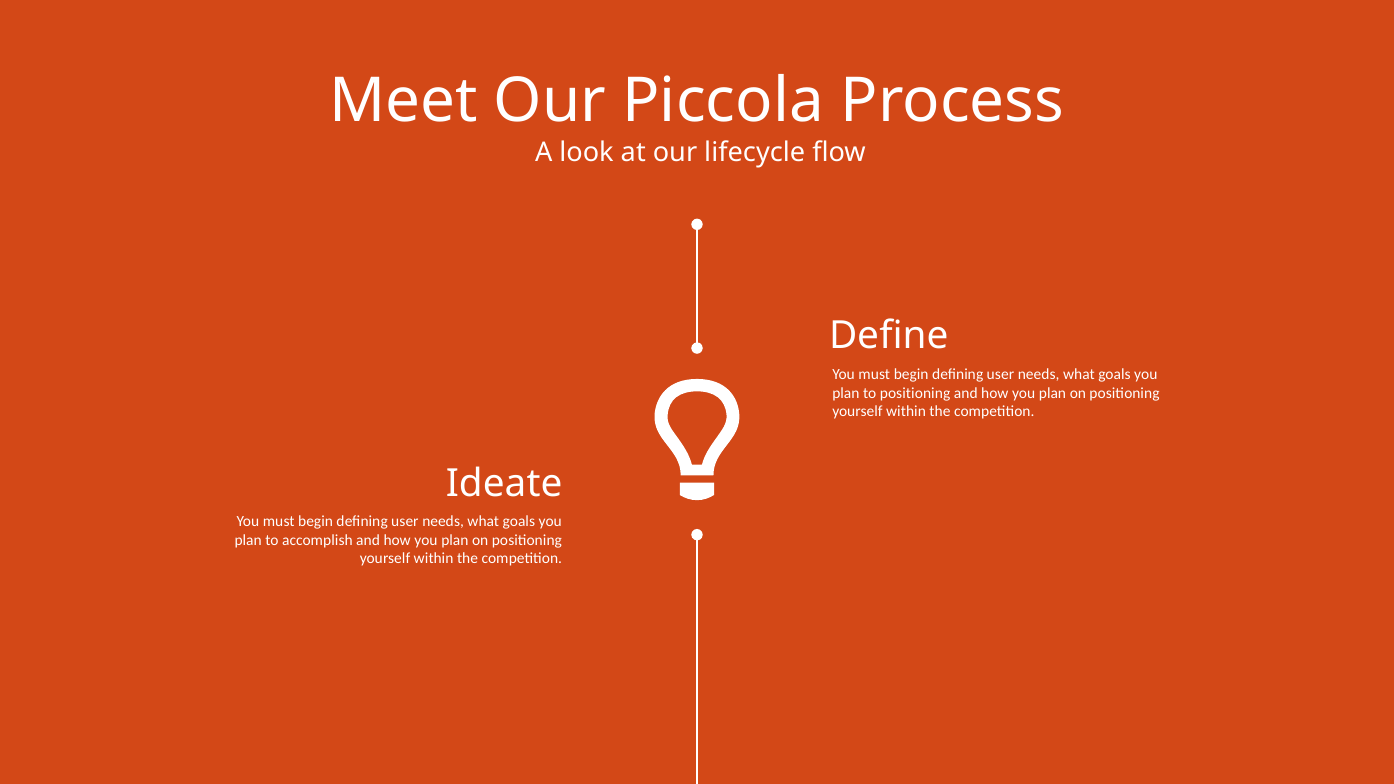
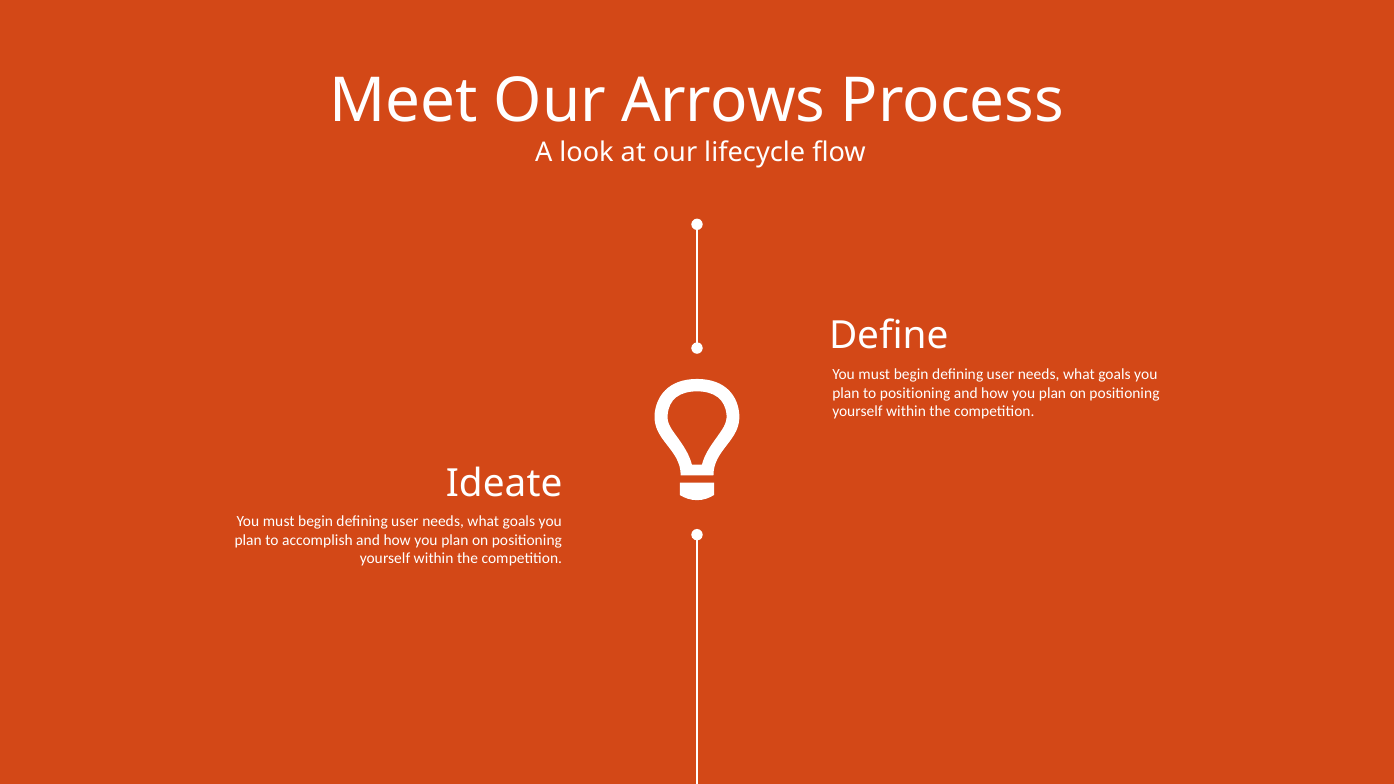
Piccola: Piccola -> Arrows (724, 101)
